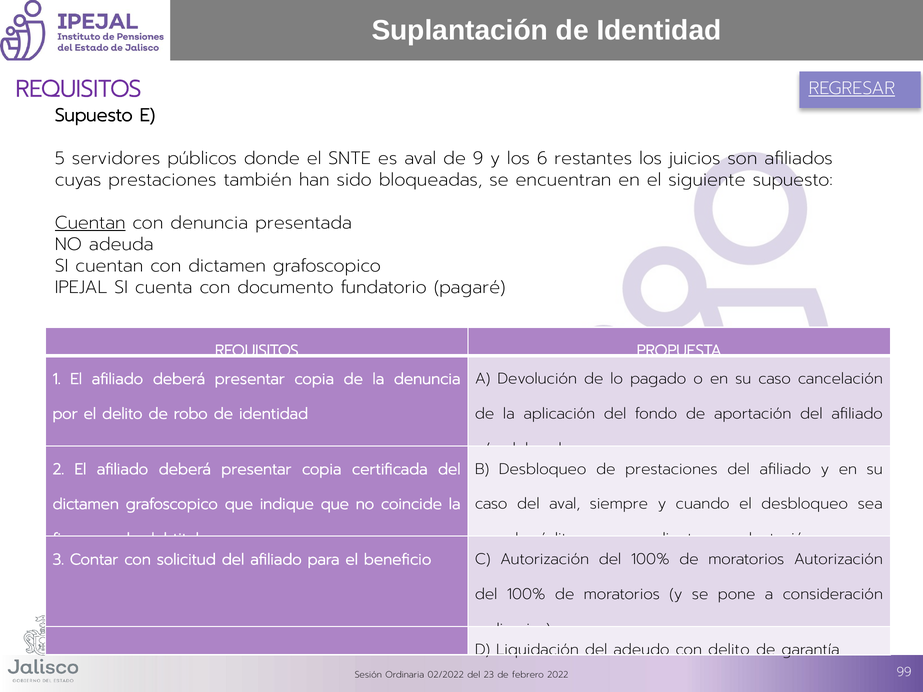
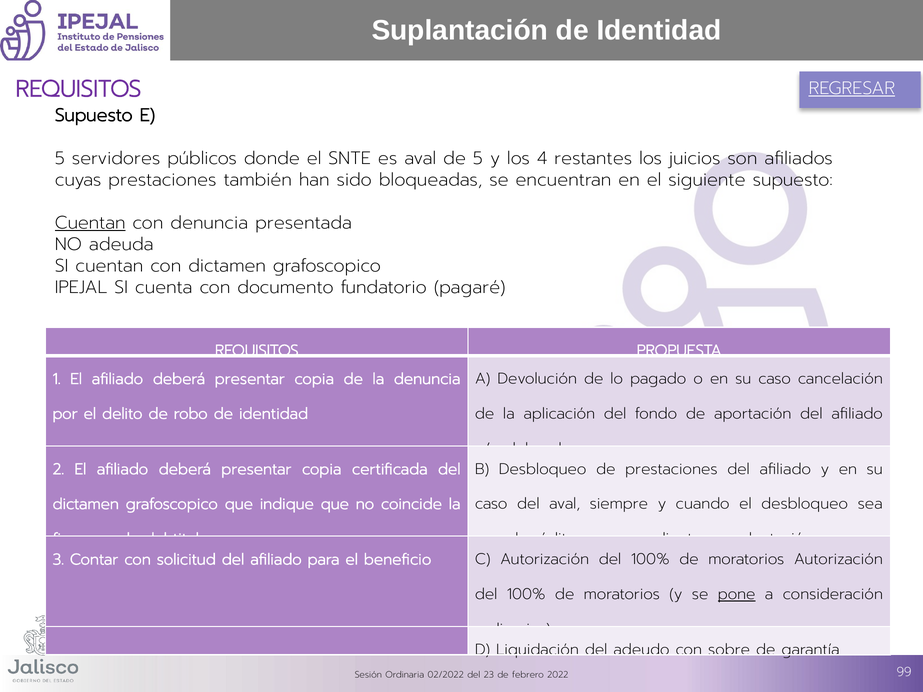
de 9: 9 -> 5 (478, 158)
6: 6 -> 4 (542, 158)
pone underline: none -> present (737, 594)
con delito: delito -> sobre (729, 650)
